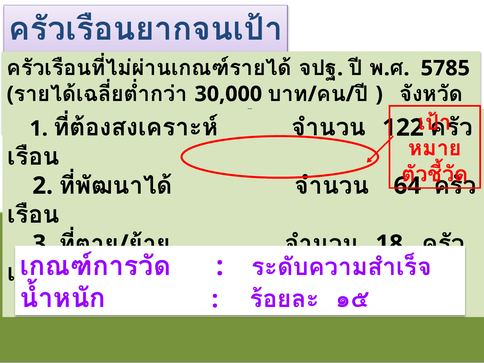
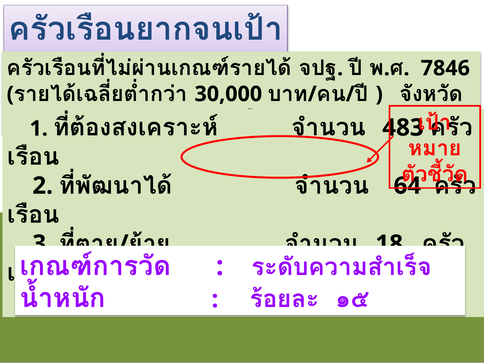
5785: 5785 -> 7846 (445, 68)
122: 122 -> 483 (403, 128)
